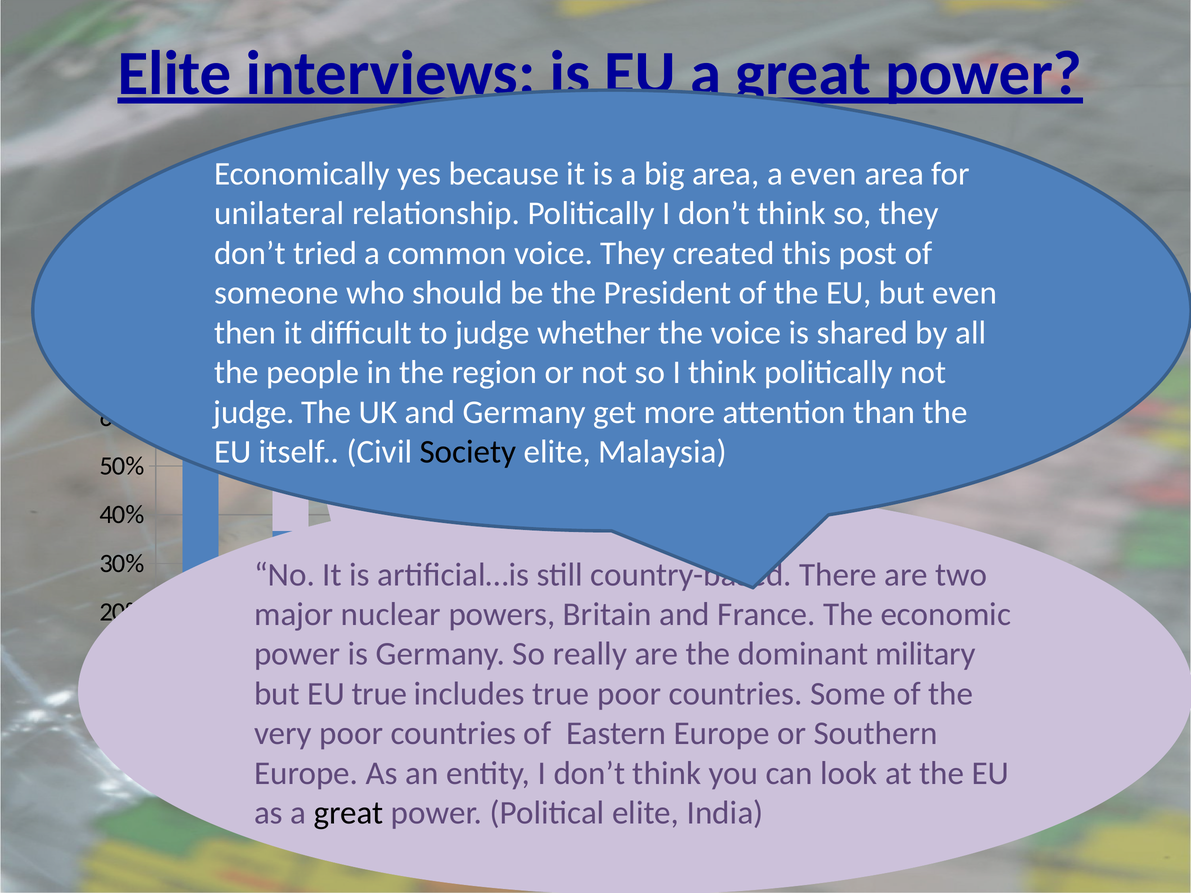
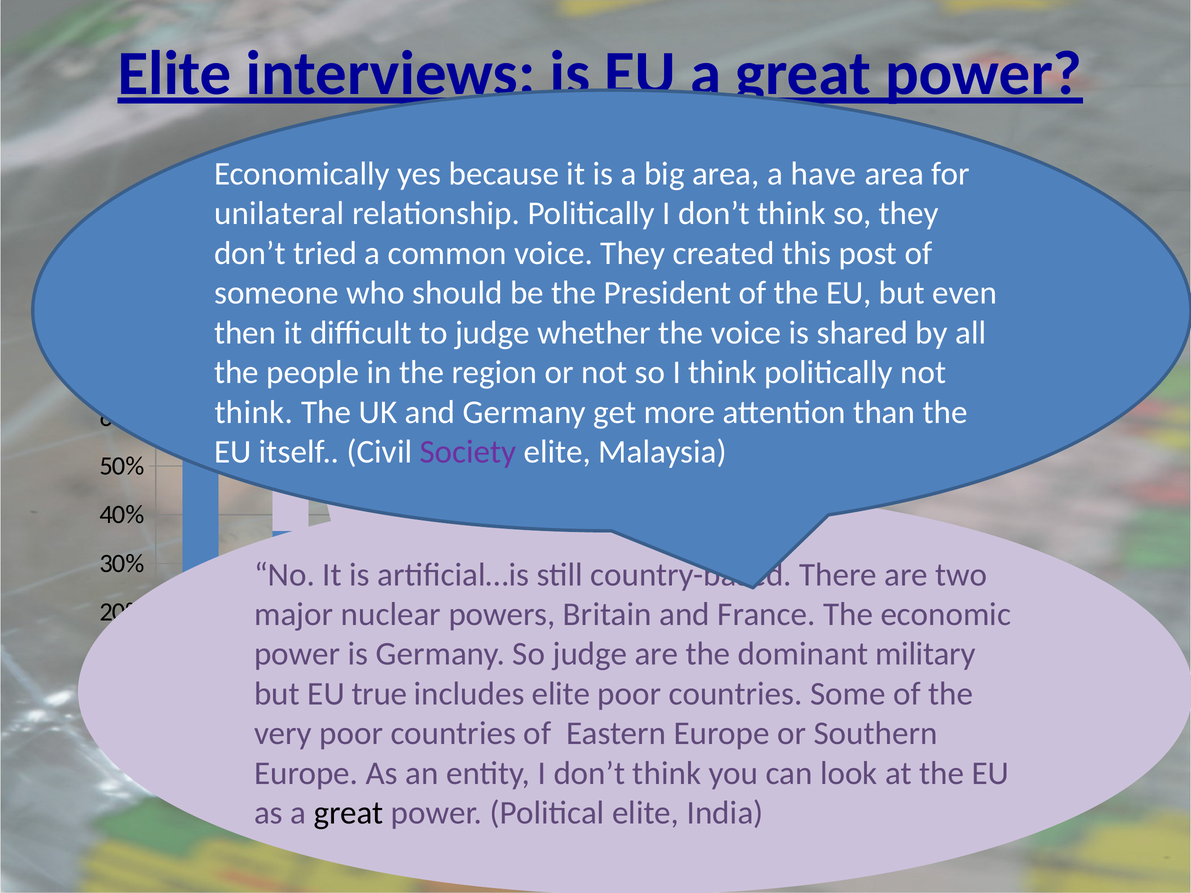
a even: even -> have (824, 174)
judge: judge -> think (254, 412)
Society colour: black -> purple (468, 452)
So really: really -> judge (590, 654)
includes true: true -> elite (561, 694)
